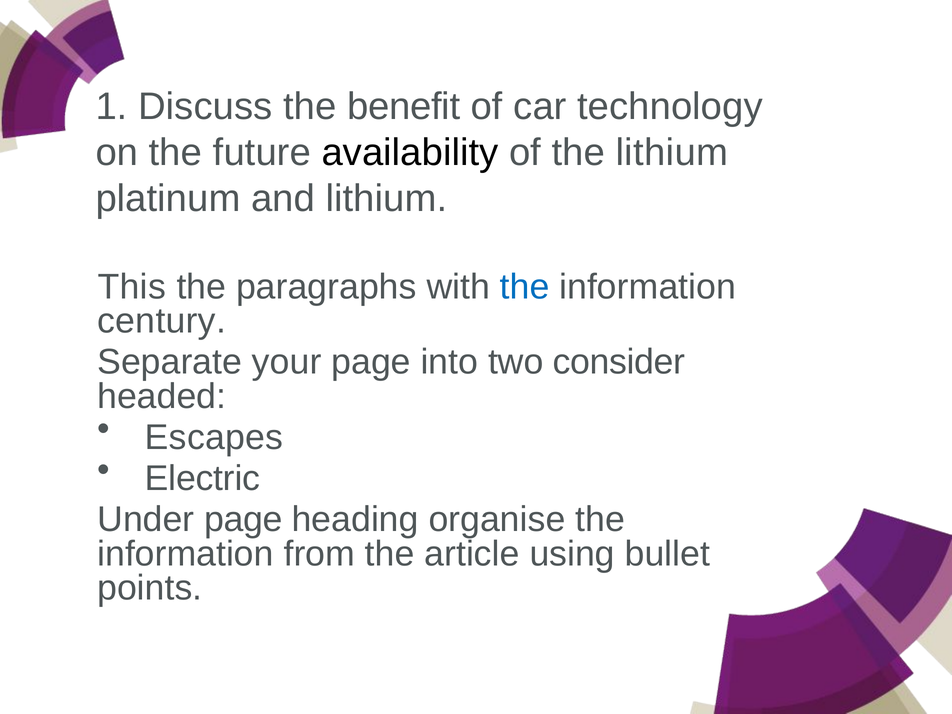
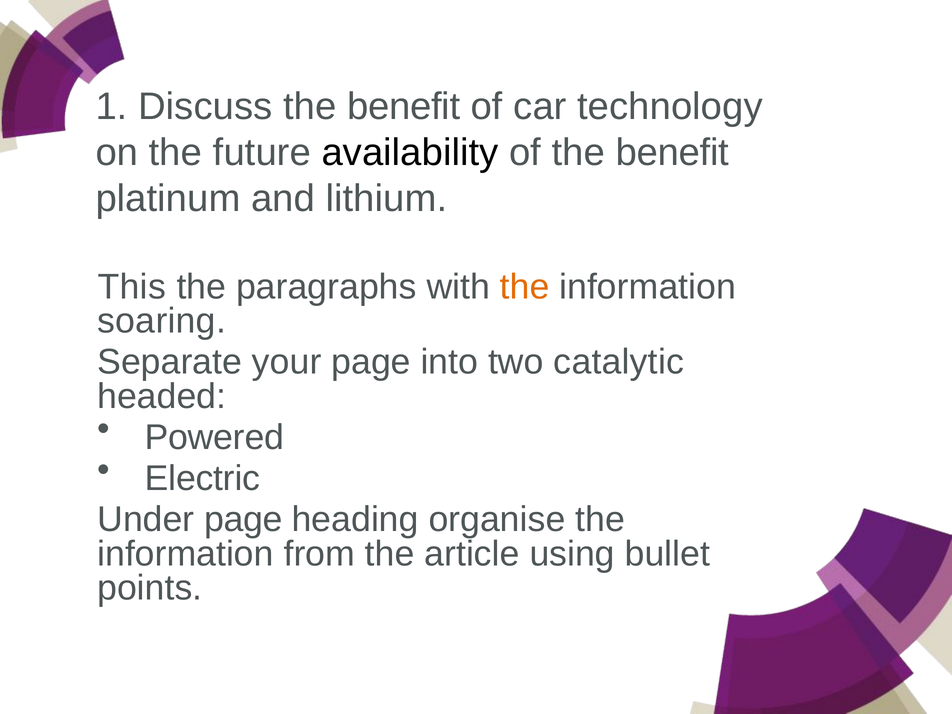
of the lithium: lithium -> benefit (672, 152)
the colour: blue -> orange (525, 287)
century: century -> soaring (162, 321)
consider: consider -> catalytic (619, 362)
Escapes: Escapes -> Powered (214, 437)
